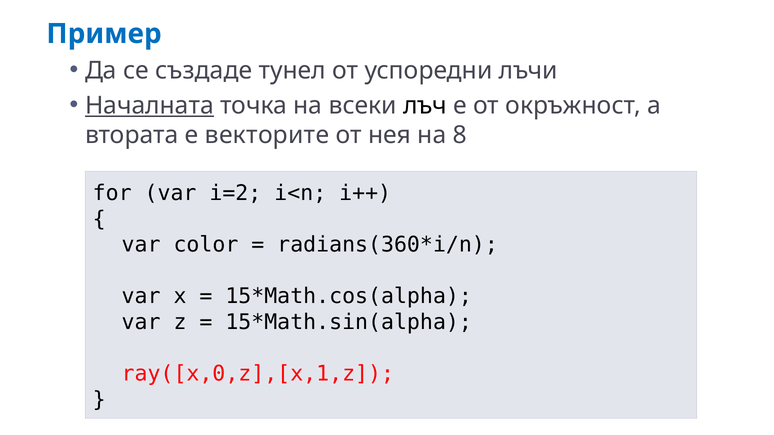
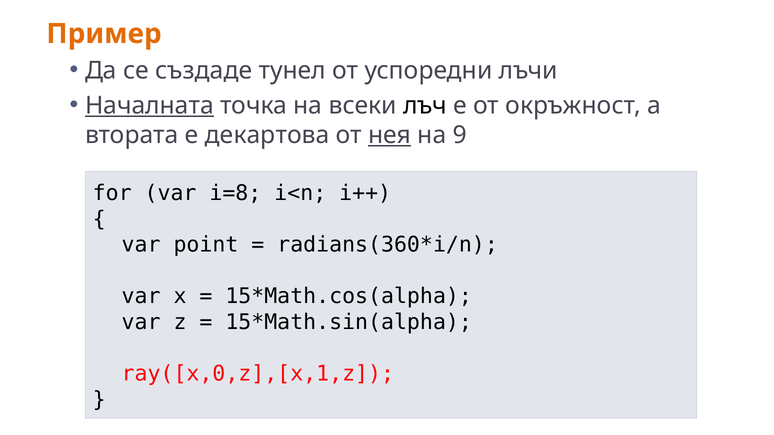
Пример colour: blue -> orange (104, 34)
векторите: векторите -> декартова (267, 135)
нея underline: none -> present (390, 135)
8: 8 -> 9 (460, 135)
i=2: i=2 -> i=8 (235, 193)
color: color -> point (206, 245)
